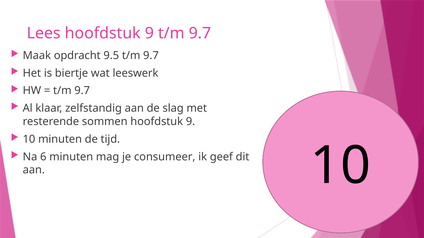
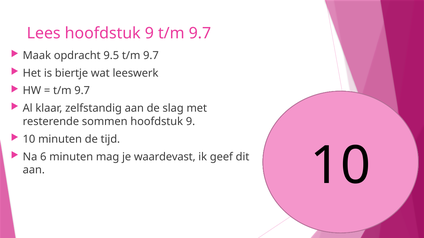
consumeer: consumeer -> waardevast (165, 157)
